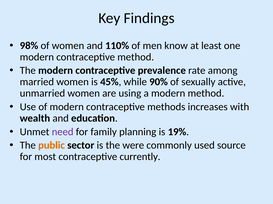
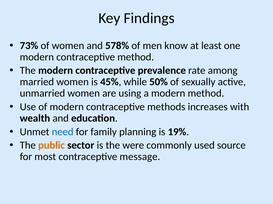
98%: 98% -> 73% (29, 46)
110%: 110% -> 578% (117, 46)
90%: 90% -> 50% (159, 82)
need colour: purple -> blue (63, 132)
currently: currently -> message (140, 157)
